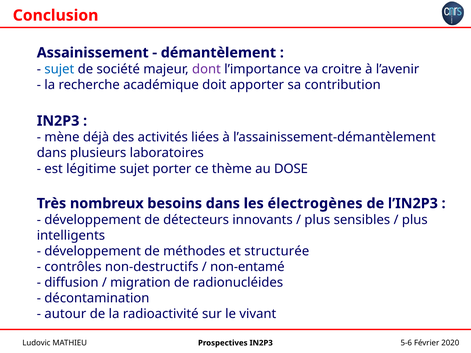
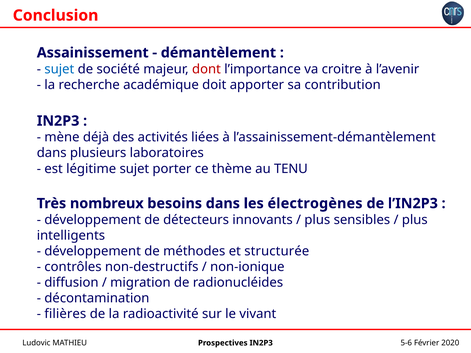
dont colour: purple -> red (206, 69)
DOSE: DOSE -> TENU (291, 169)
non-entamé: non-entamé -> non-ionique (247, 267)
autour: autour -> filières (65, 314)
